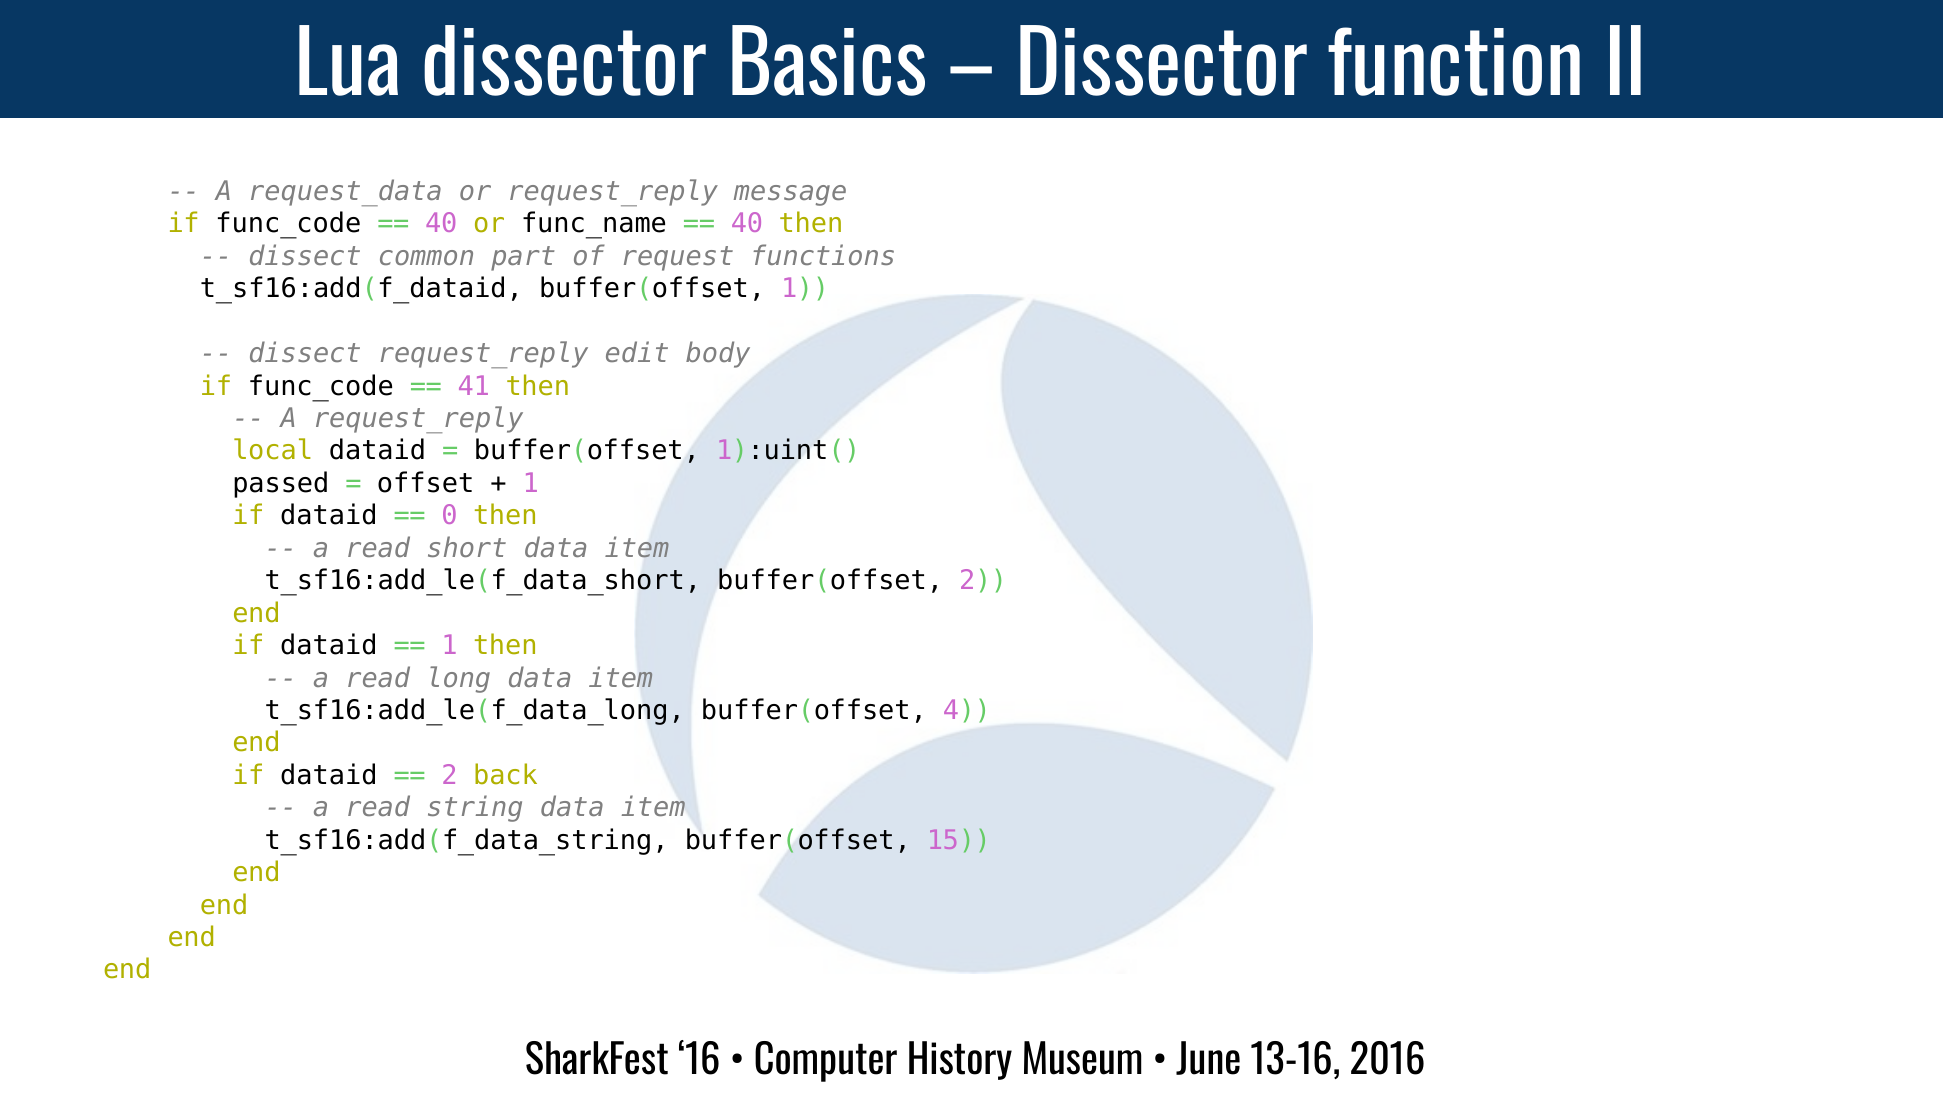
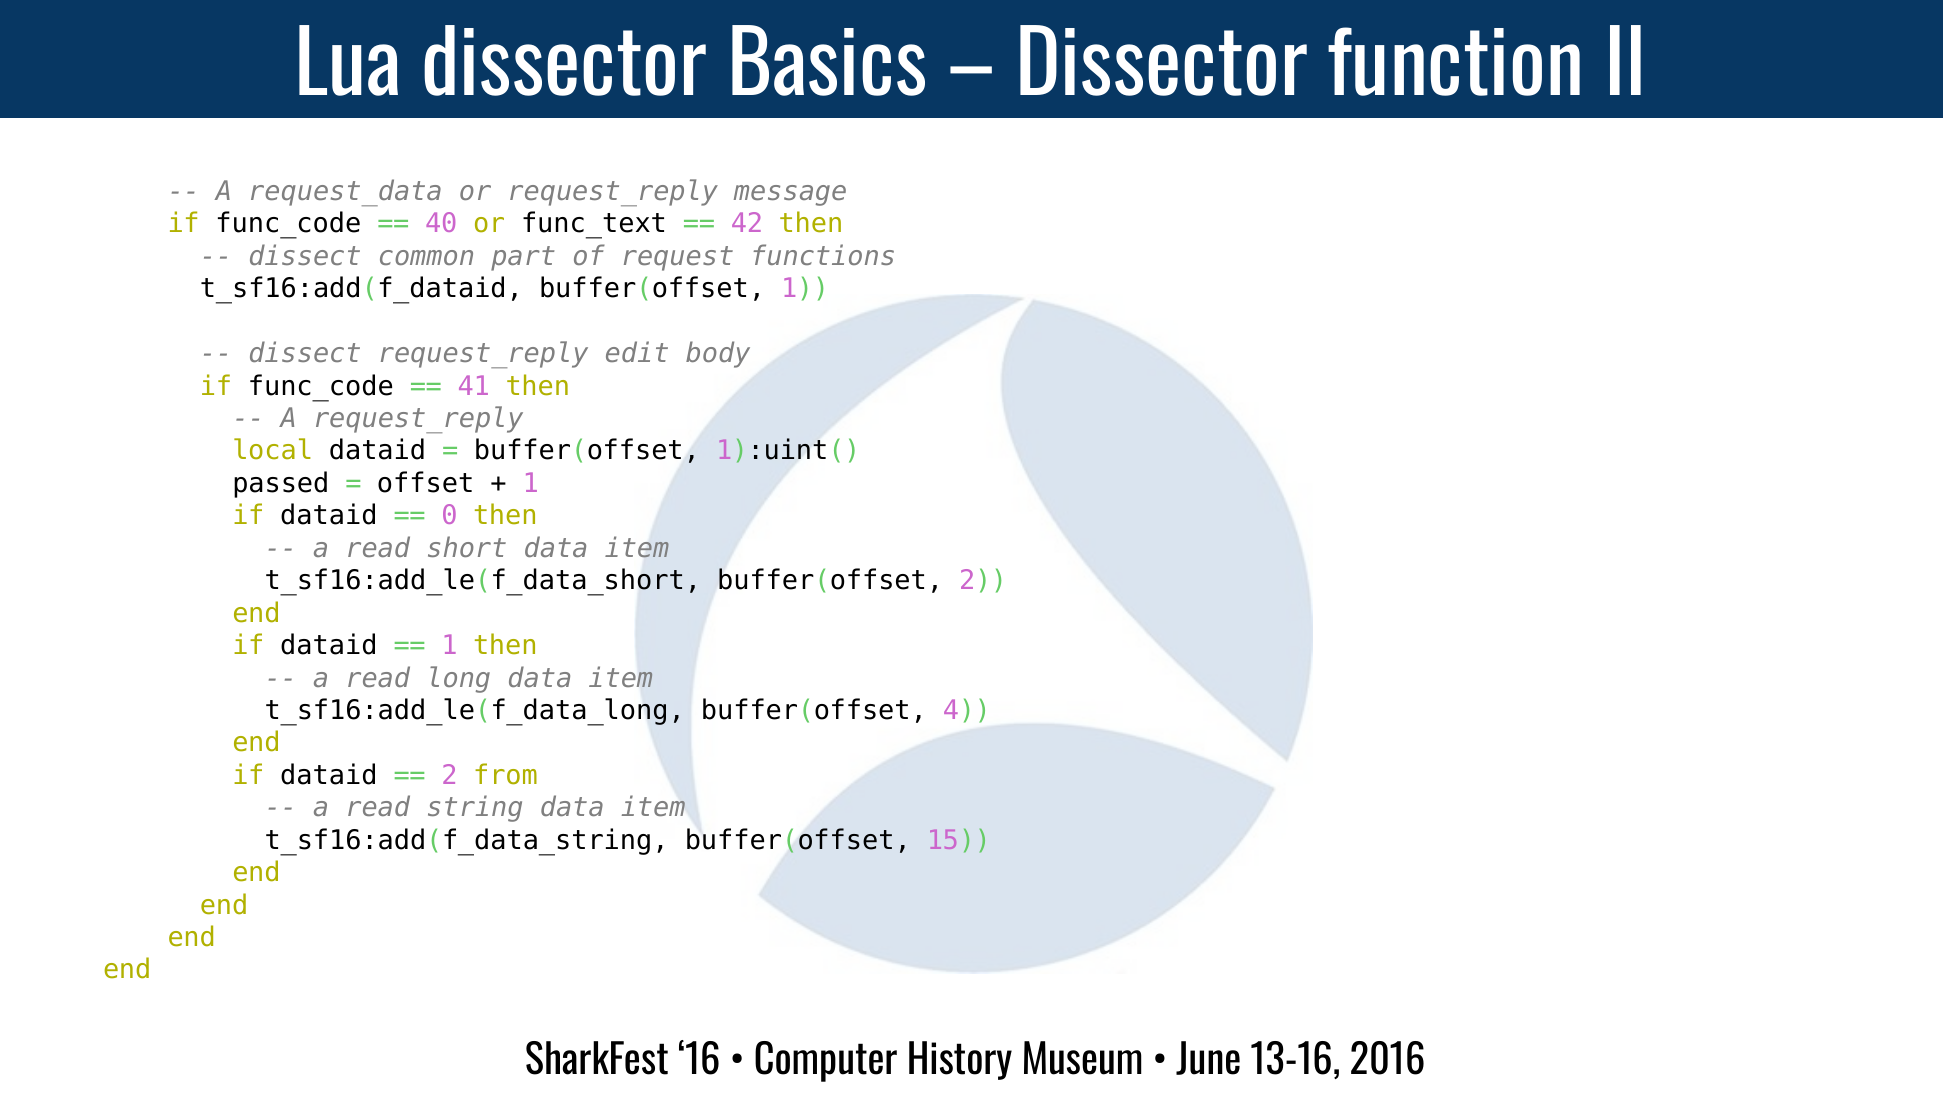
func_name: func_name -> func_text (594, 224)
40: 40 -> 42 (747, 224)
back: back -> from (505, 775)
